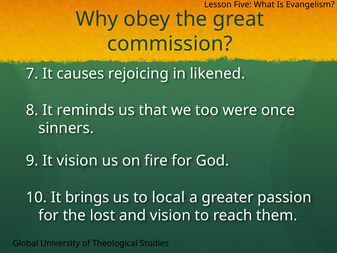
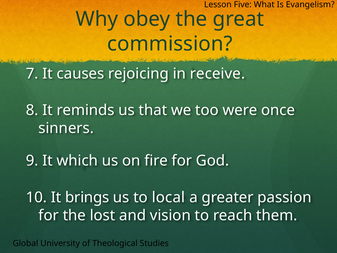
likened: likened -> receive (217, 73)
It vision: vision -> which (77, 161)
